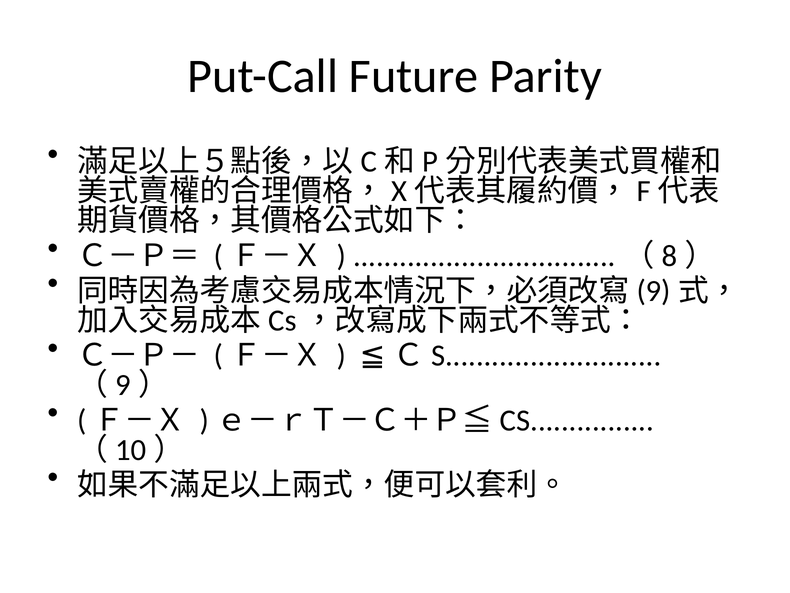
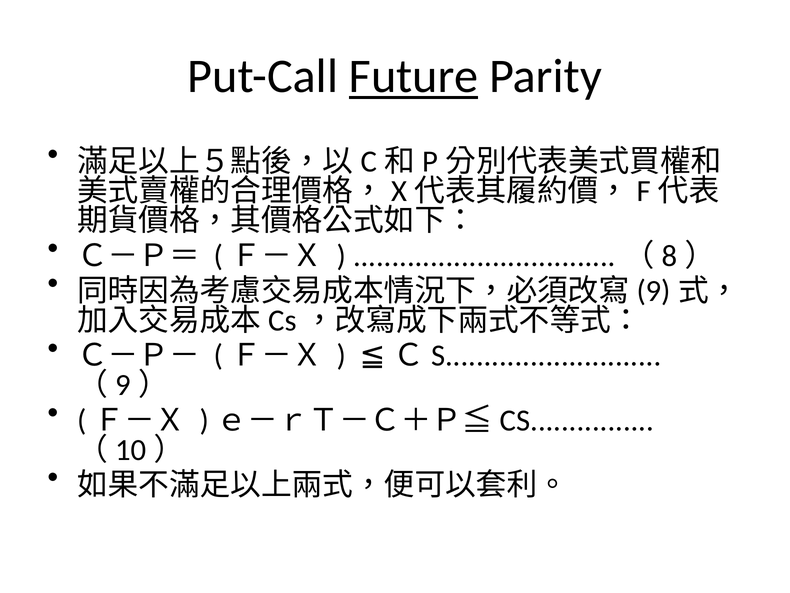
Future underline: none -> present (414, 76)
